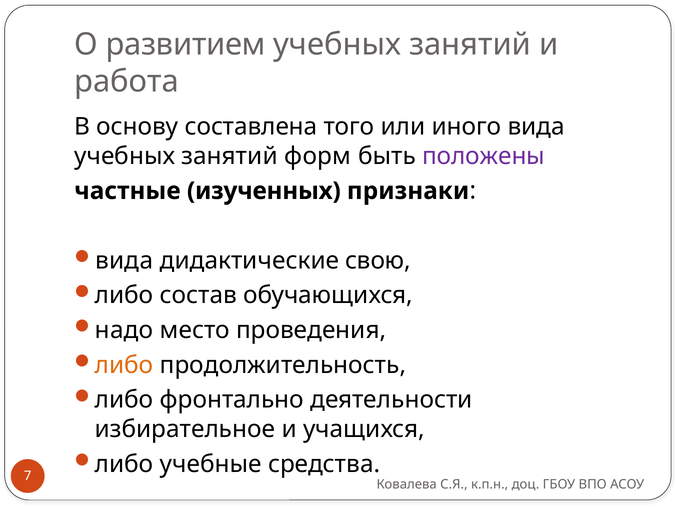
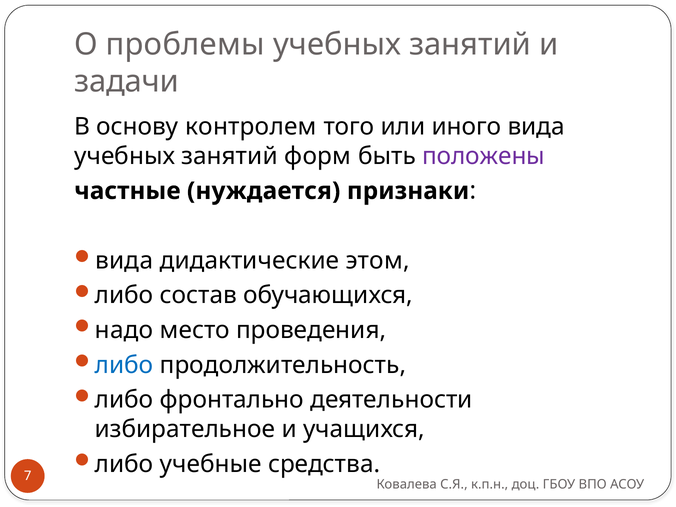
развитием: развитием -> проблемы (185, 44)
работа: работа -> задачи (127, 82)
составлена: составлена -> контролем (251, 127)
изученных: изученных -> нуждается (264, 191)
свою: свою -> этом (378, 261)
либо colour: orange -> blue (124, 365)
